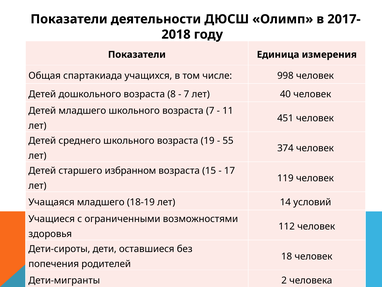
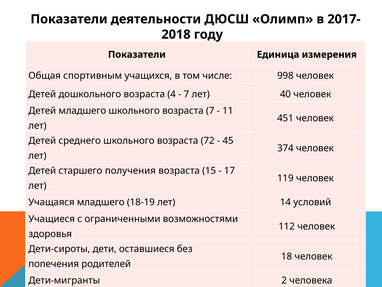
спартакиада: спартакиада -> спортивным (93, 76)
8: 8 -> 4 (172, 94)
19: 19 -> 72 (208, 141)
55: 55 -> 45 (228, 141)
избранном: избранном -> получения (130, 170)
